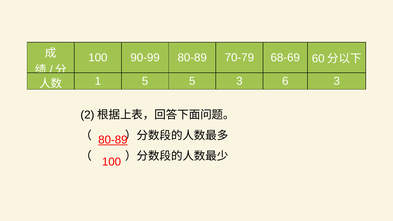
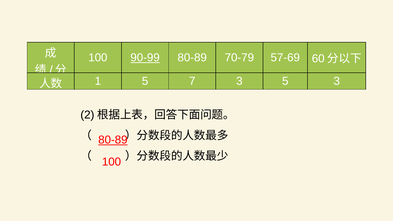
90-99 underline: none -> present (145, 58)
68-69: 68-69 -> 57-69 (285, 58)
5 5: 5 -> 7 (192, 81)
3 6: 6 -> 5 (285, 81)
